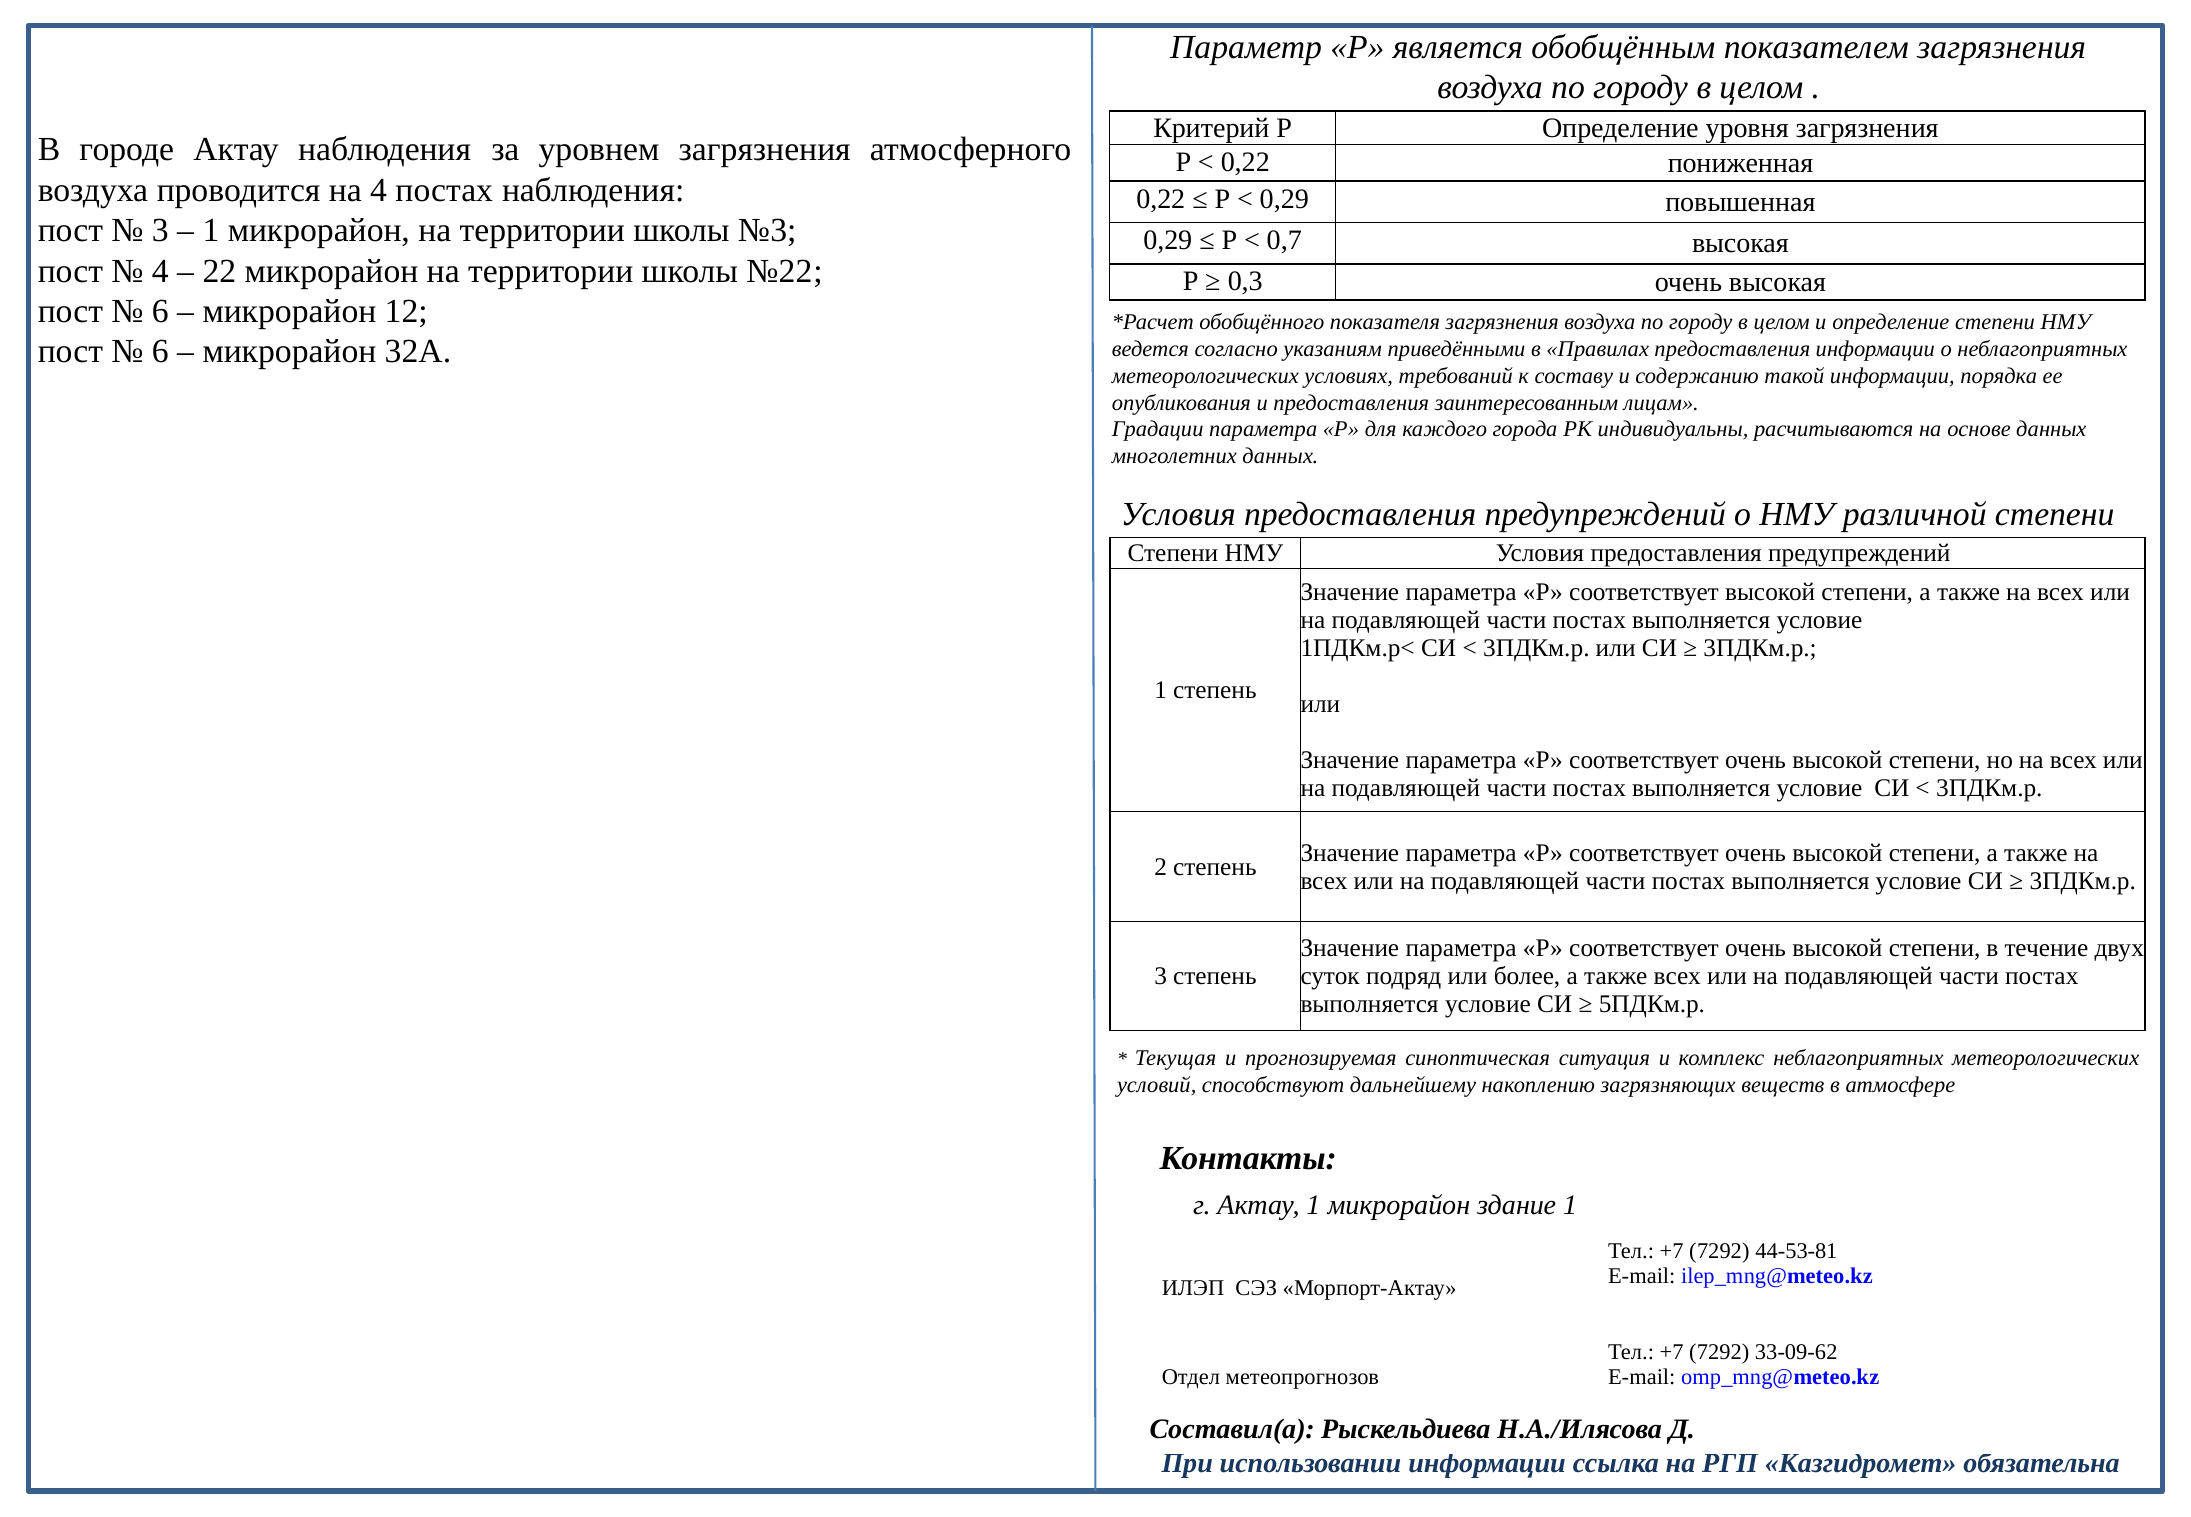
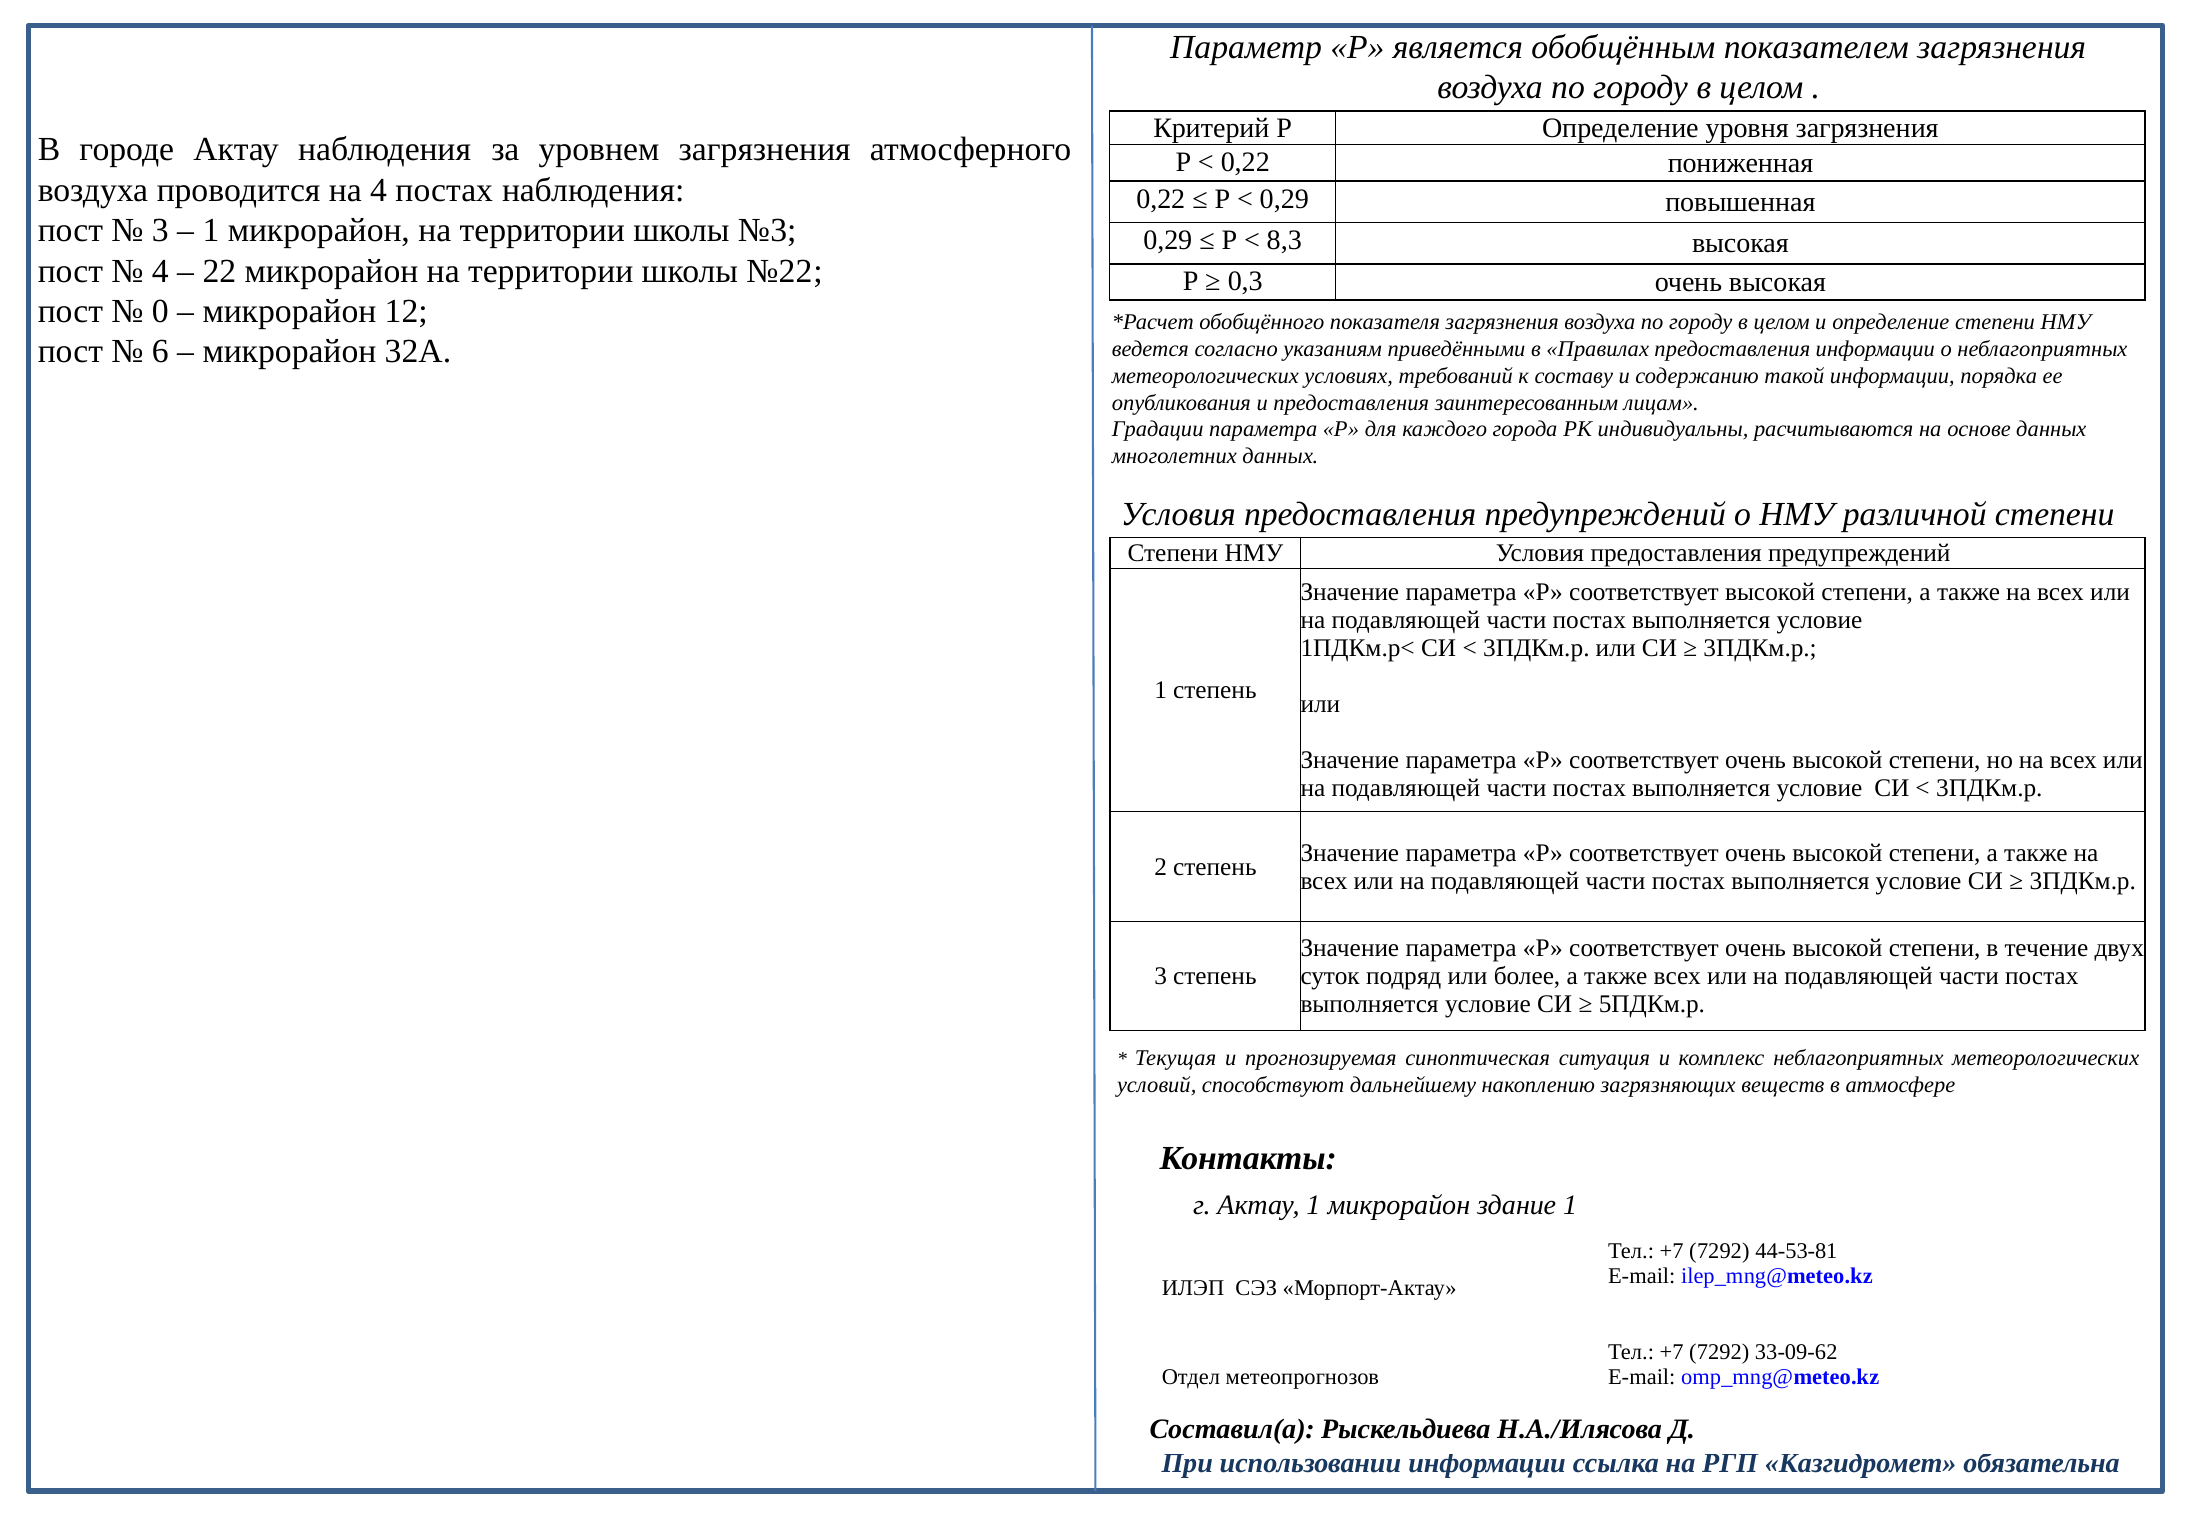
0,7: 0,7 -> 8,3 (1284, 240)
6: 6 -> 0 (160, 311)
